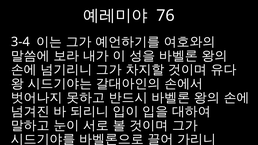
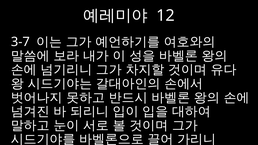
76: 76 -> 12 (166, 16)
3-4: 3-4 -> 3-7 (20, 42)
